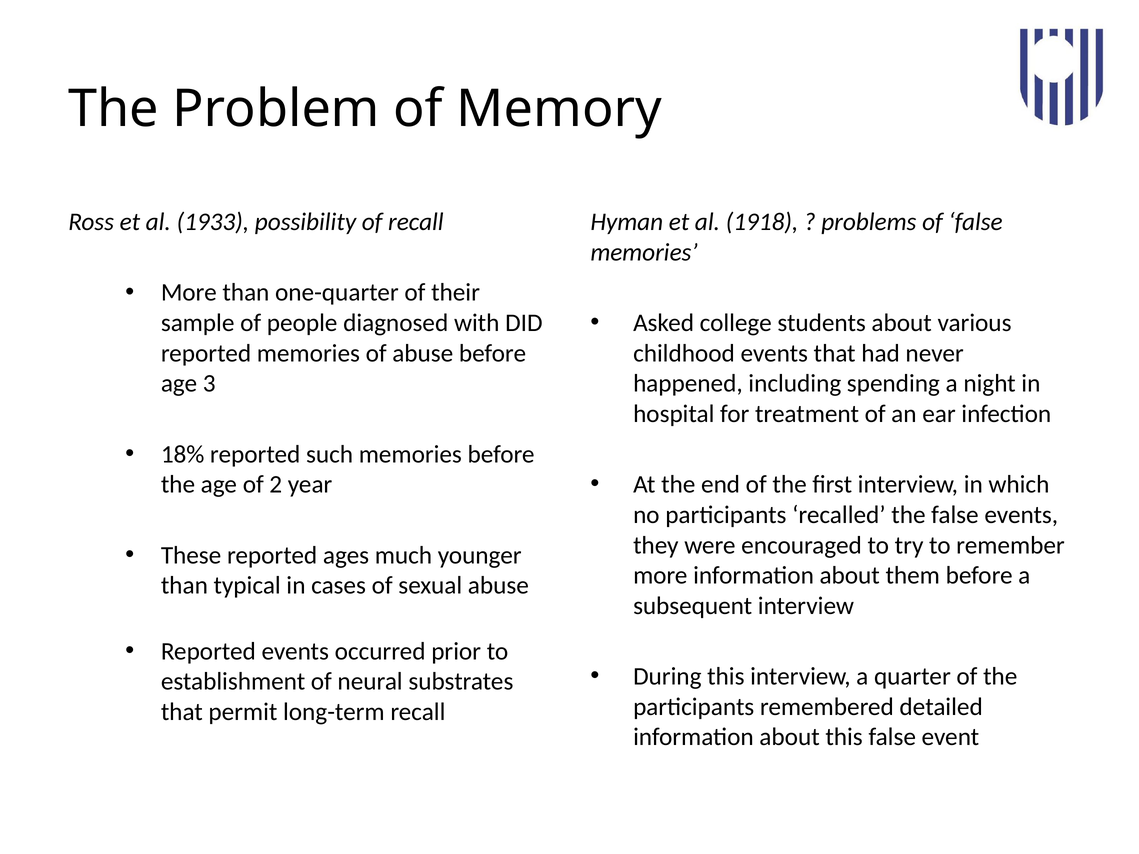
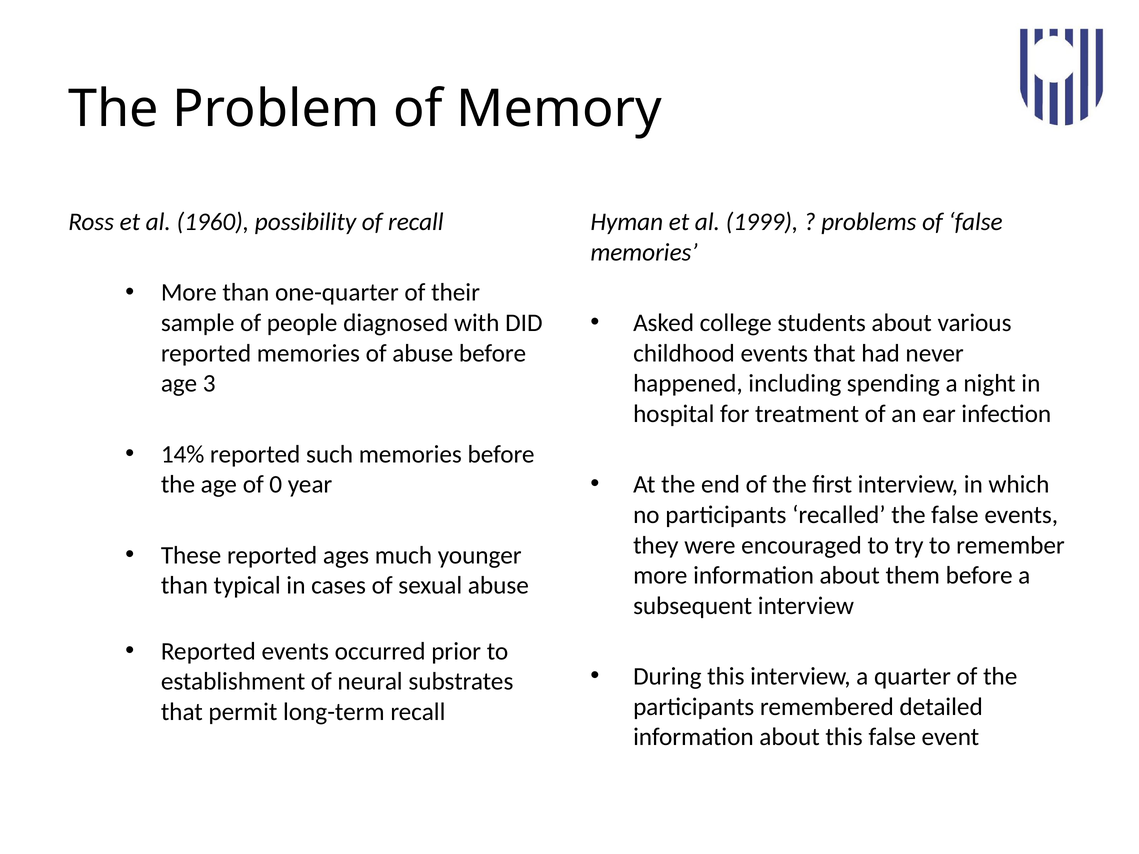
1933: 1933 -> 1960 (213, 222)
1918: 1918 -> 1999 (762, 222)
18%: 18% -> 14% (183, 454)
2: 2 -> 0 (276, 485)
